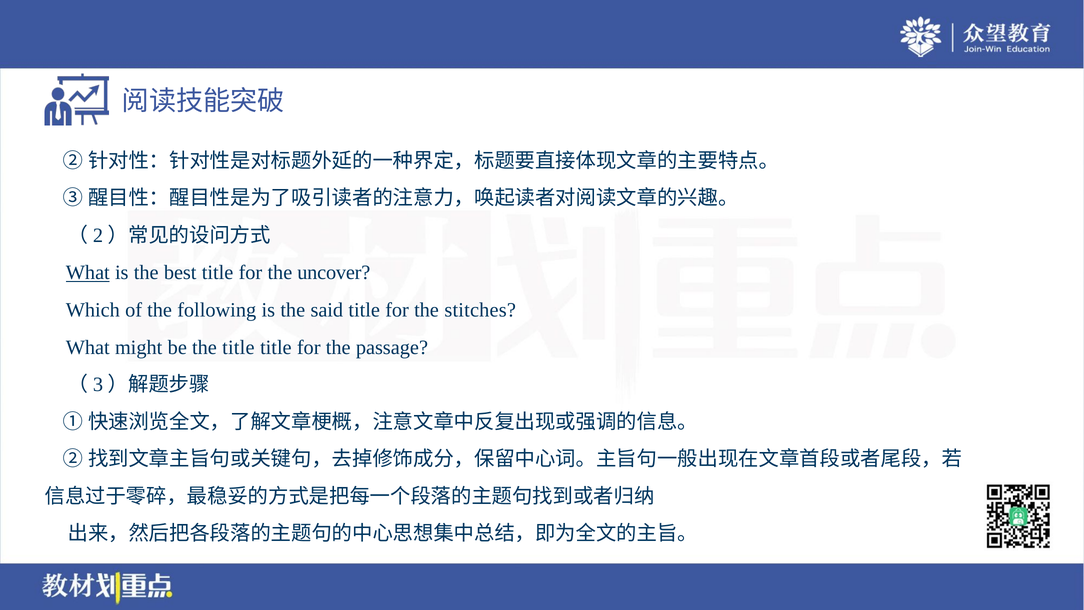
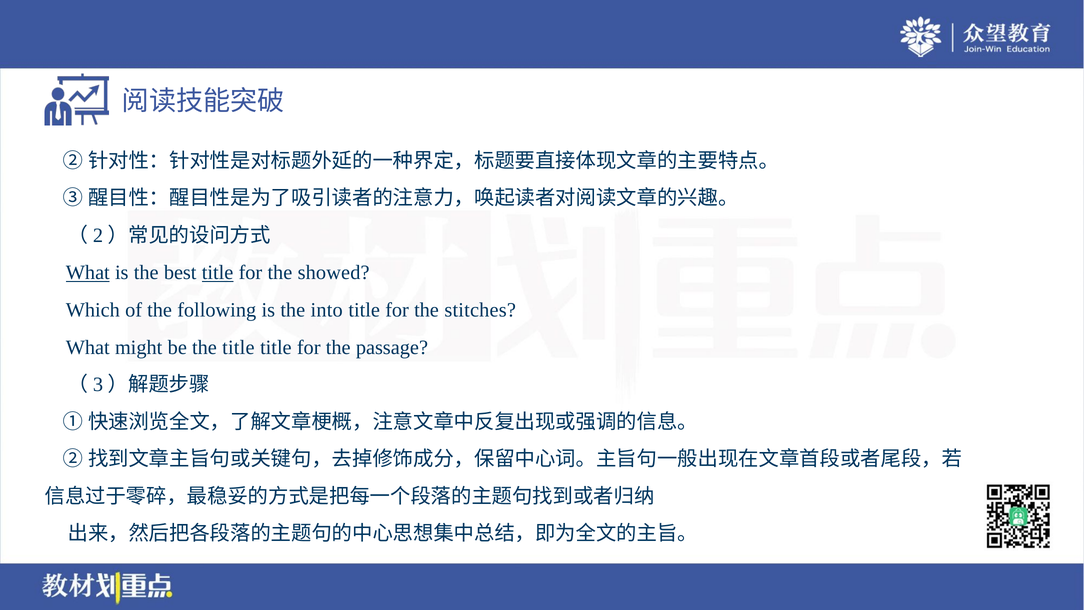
title underline: none -> present (218, 273)
uncover: uncover -> showed (334, 273)
said: said -> into (327, 310)
